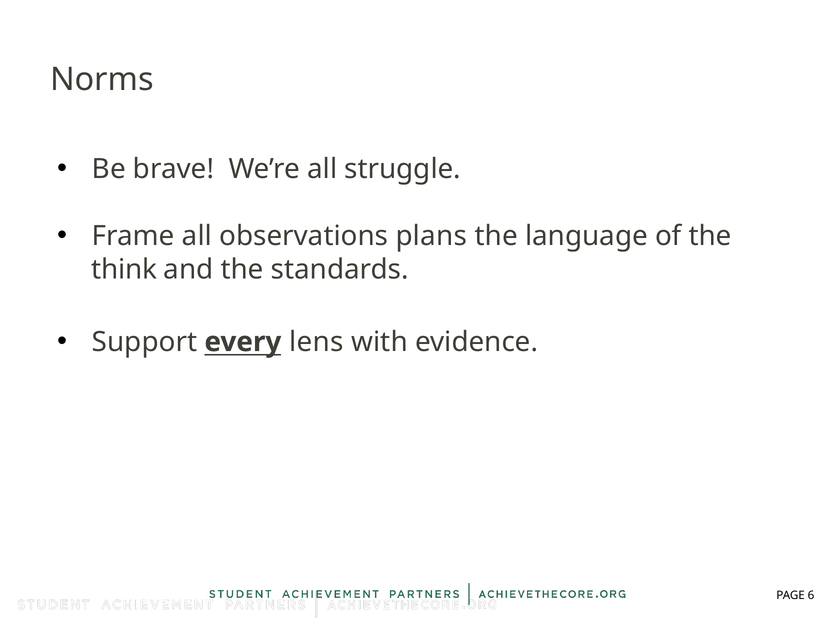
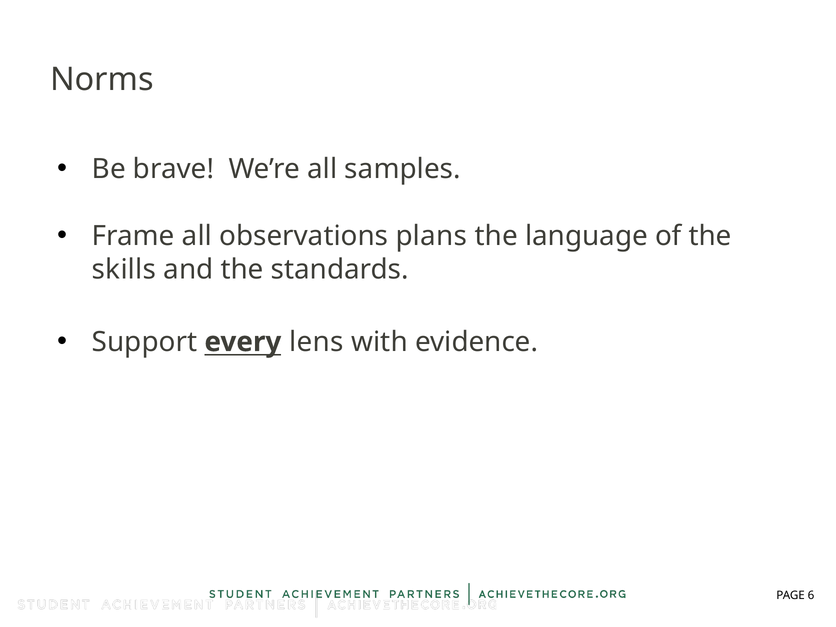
struggle: struggle -> samples (403, 169)
think: think -> skills (124, 269)
